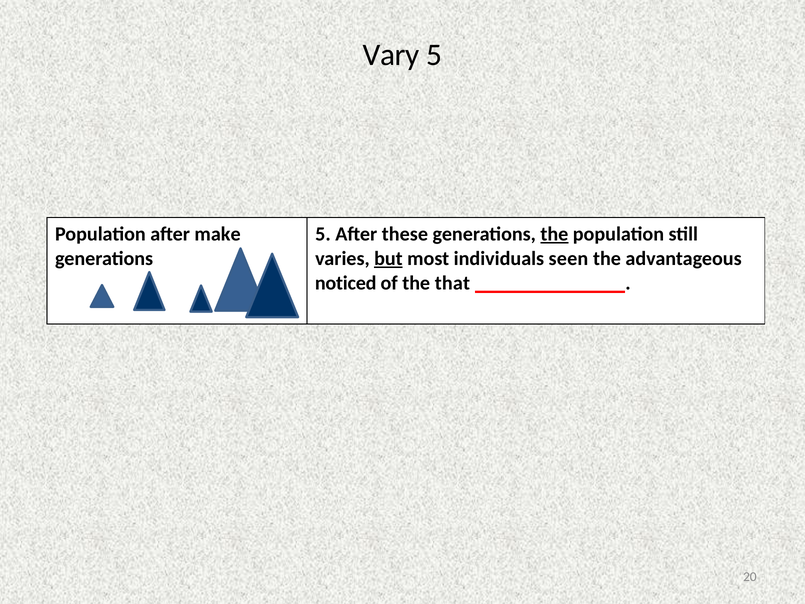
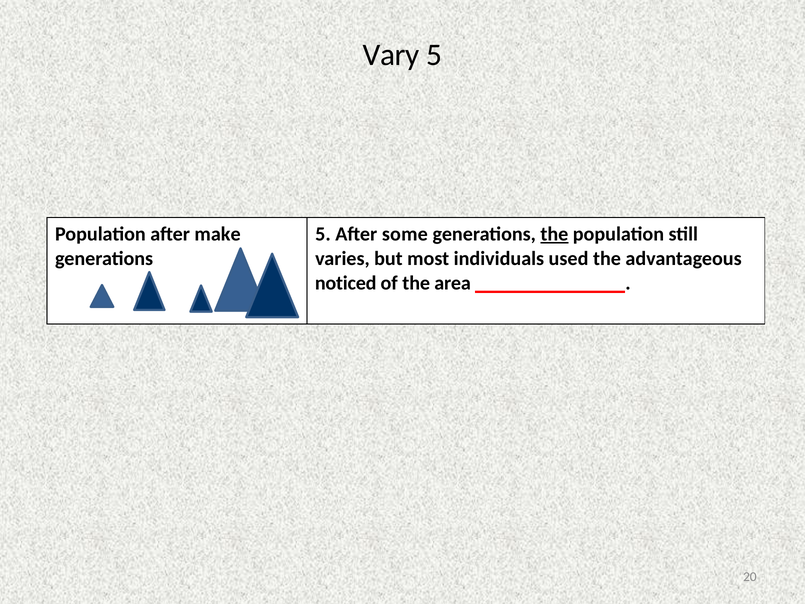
these: these -> some (405, 234)
but underline: present -> none (388, 258)
seen: seen -> used (569, 258)
that: that -> area (453, 283)
